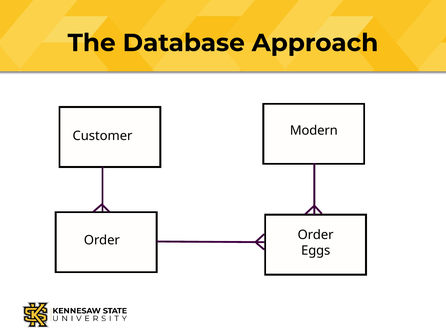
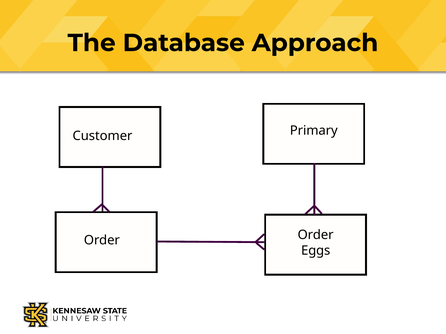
Modern: Modern -> Primary (314, 131)
